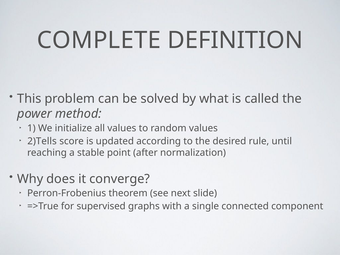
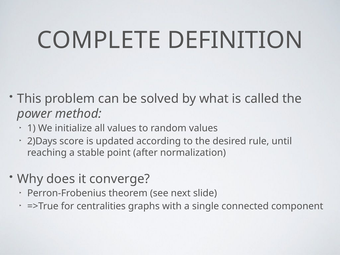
2)Tells: 2)Tells -> 2)Days (42, 141)
supervised: supervised -> centralities (101, 206)
